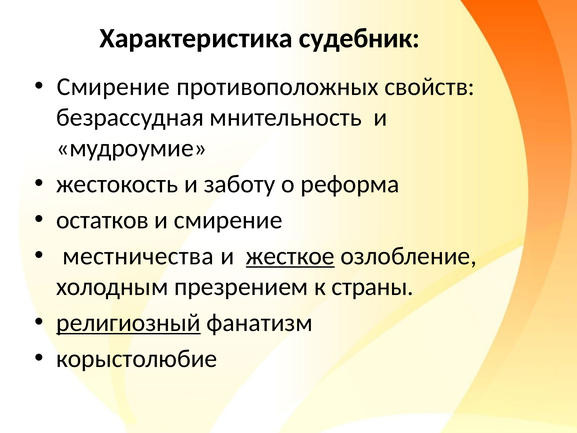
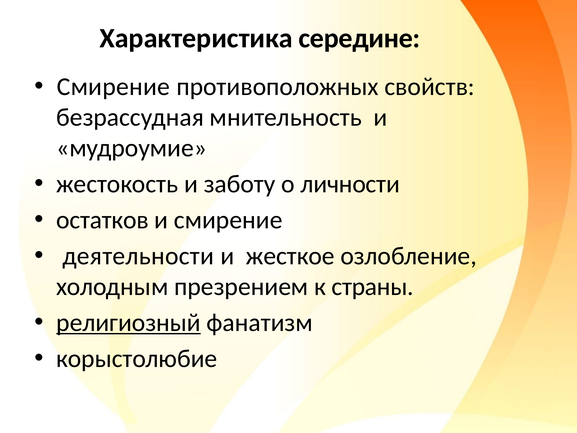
судебник: судебник -> середине (359, 38)
реформа: реформа -> личности (350, 184)
местничества: местничества -> деятельности (138, 256)
жесткое underline: present -> none (290, 256)
